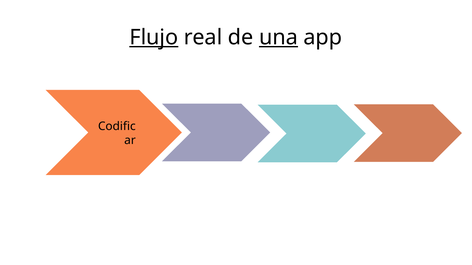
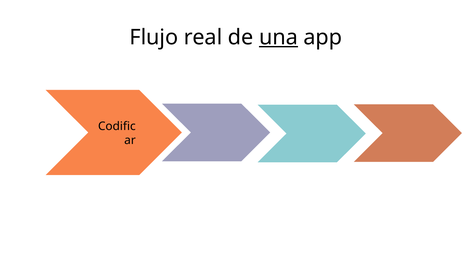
Flujo underline: present -> none (154, 38)
